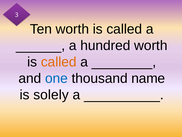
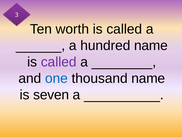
hundred worth: worth -> name (151, 45)
called colour: orange -> purple (59, 62)
solely: solely -> seven (51, 95)
